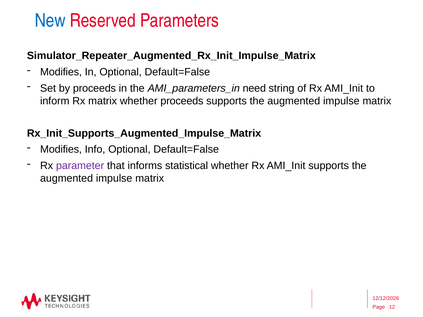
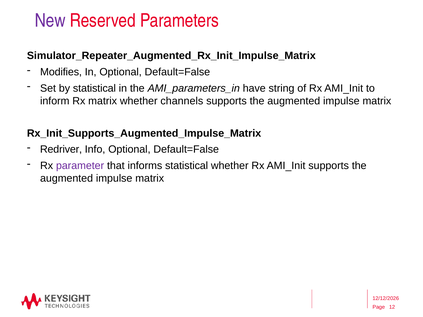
New colour: blue -> purple (50, 21)
by proceeds: proceeds -> statistical (94, 88)
need: need -> have (254, 88)
whether proceeds: proceeds -> channels (182, 101)
Modifies: Modifies -> Redriver (61, 150)
